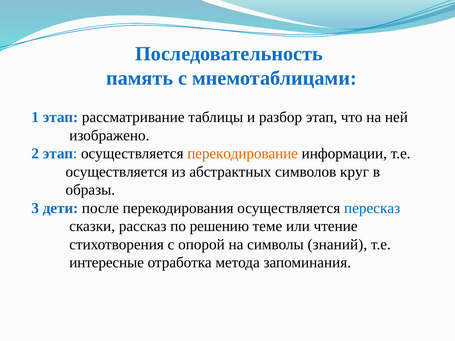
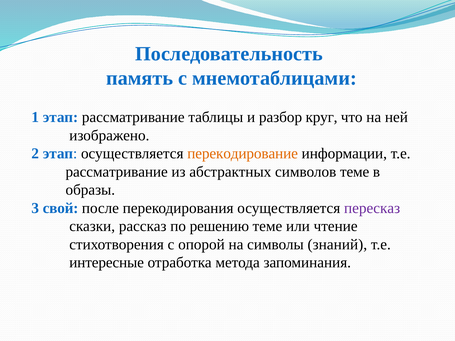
разбор этап: этап -> круг (322, 117)
осуществляется: осуществляется -> рассматривание (117, 172)
символов круг: круг -> теме (355, 172)
дети: дети -> свой (61, 208)
пересказ colour: blue -> purple (372, 208)
